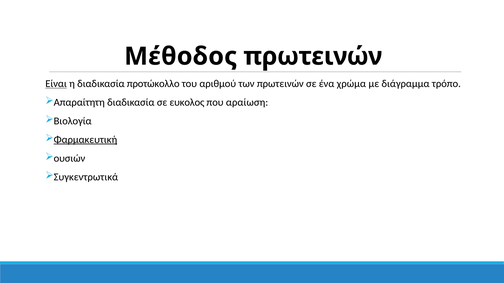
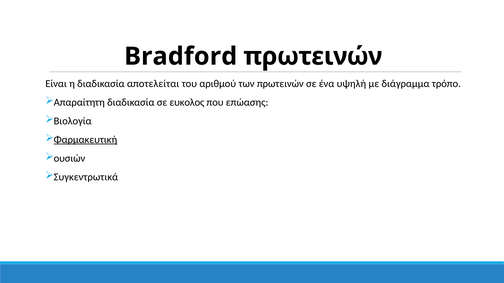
Μέθοδος: Μέθοδος -> Bradford (181, 56)
Είναι underline: present -> none (56, 84)
προτώκολλο: προτώκολλο -> αποτελείται (153, 84)
χρώμα: χρώμα -> υψηλή (351, 84)
αραίωση: αραίωση -> επώασης (247, 102)
